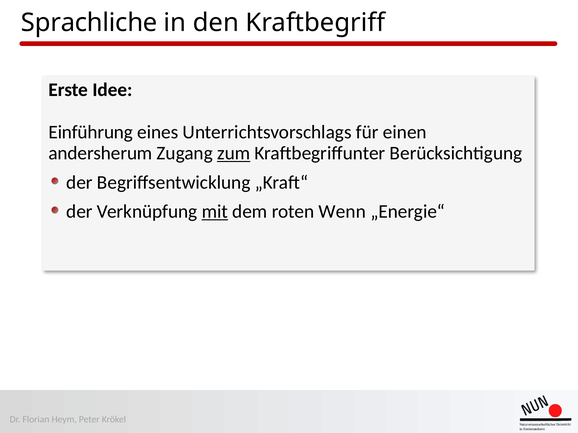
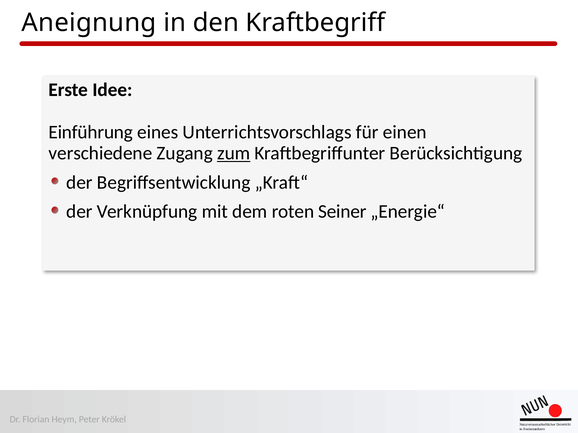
Sprachliche: Sprachliche -> Aneignung (89, 23)
andersherum: andersherum -> verschiedene (100, 153)
mit underline: present -> none (215, 212)
Wenn: Wenn -> Seiner (342, 212)
